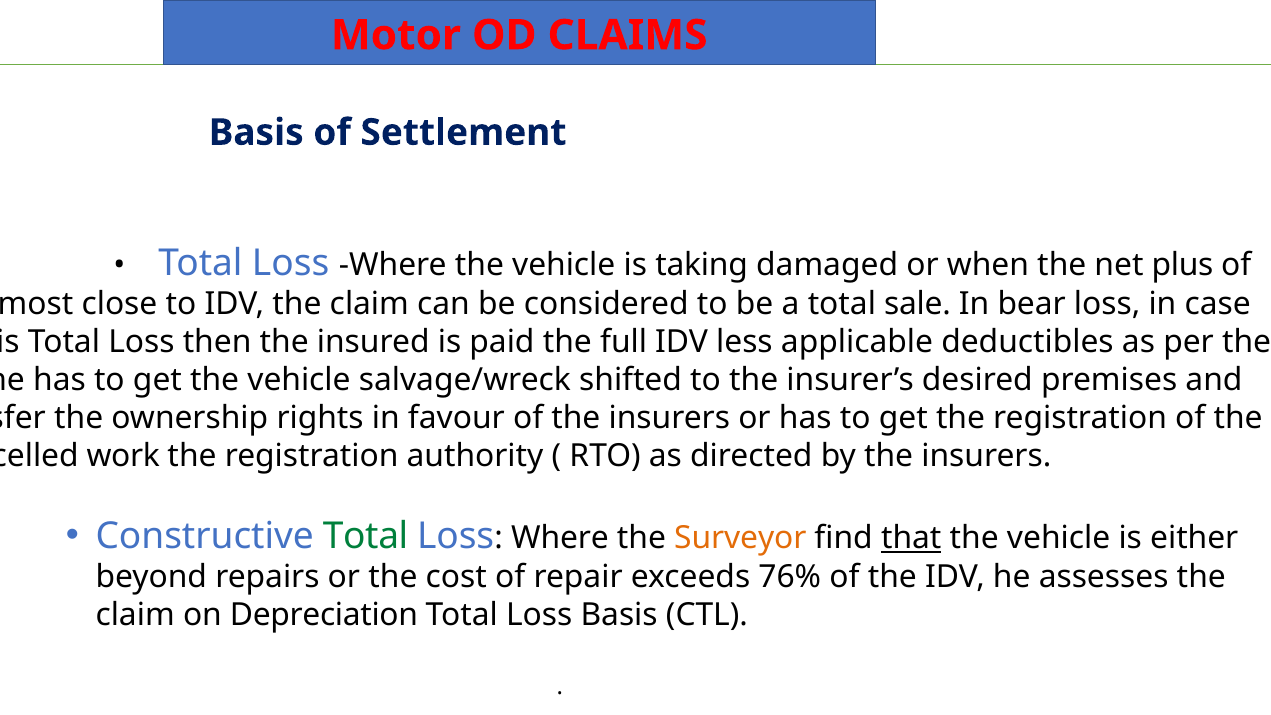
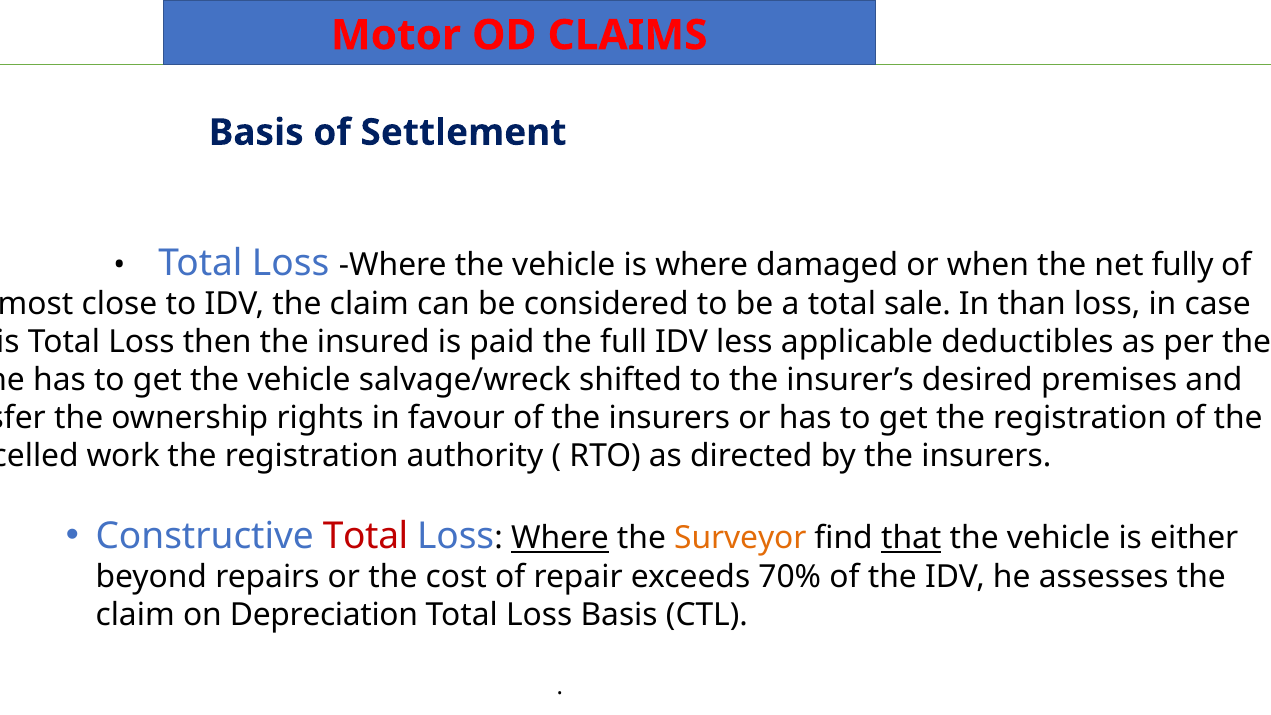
is taking: taking -> where (702, 265)
plus: plus -> fully (1183, 265)
bear: bear -> than (1032, 304)
Total colour: green -> red (366, 536)
Where underline: none -> present (560, 538)
76%: 76% -> 70% (790, 577)
